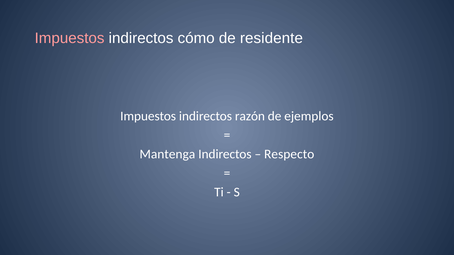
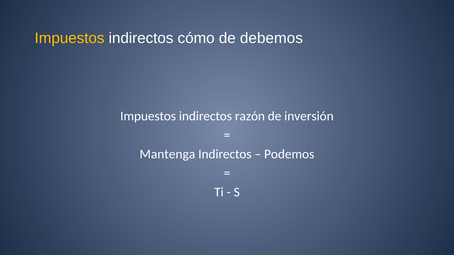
Impuestos colour: pink -> yellow (70, 38)
residente: residente -> debemos (271, 38)
ejemplos: ejemplos -> inversión (309, 116)
Respecto: Respecto -> Podemos (289, 154)
